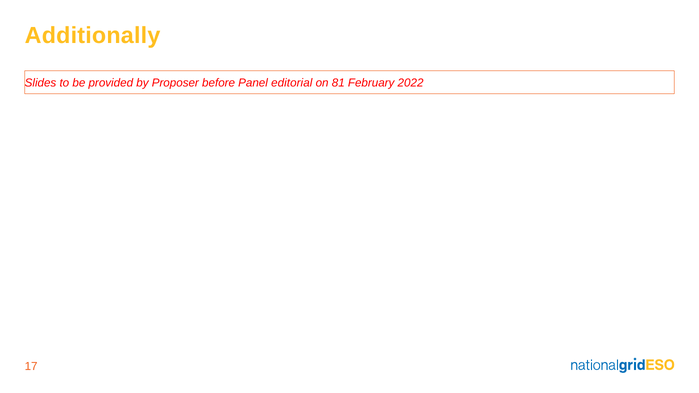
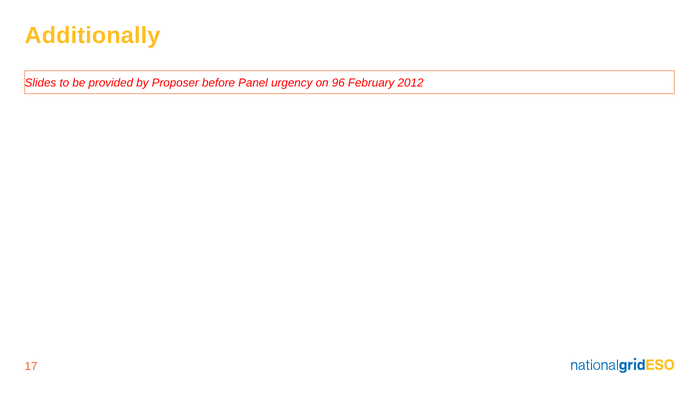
editorial: editorial -> urgency (292, 83)
81: 81 -> 96 (338, 83)
2022: 2022 -> 2012 (411, 83)
